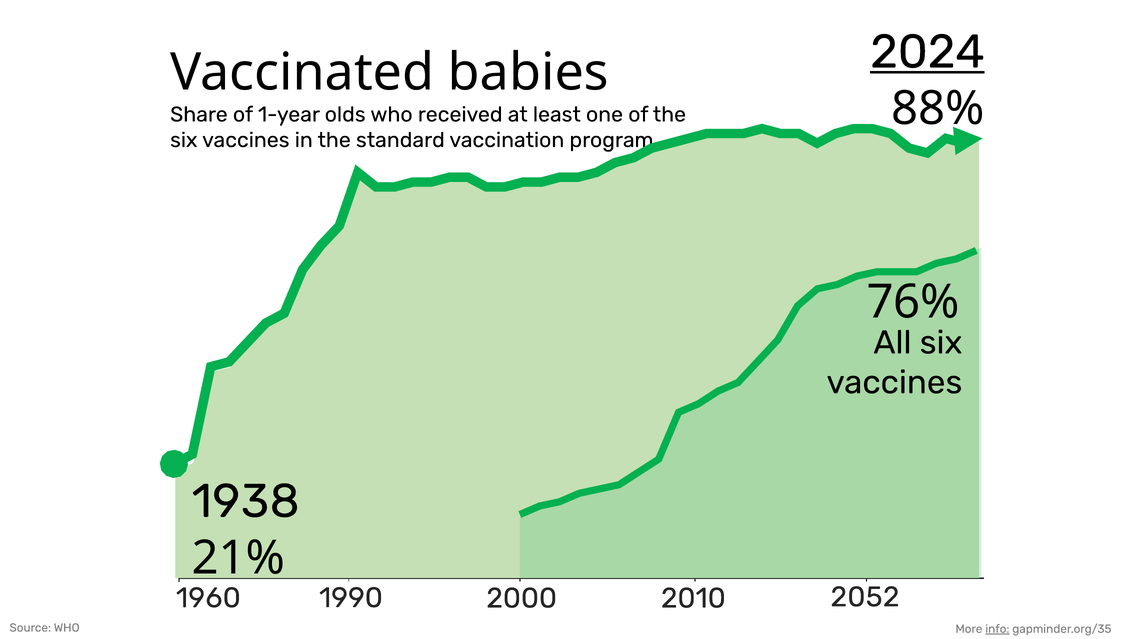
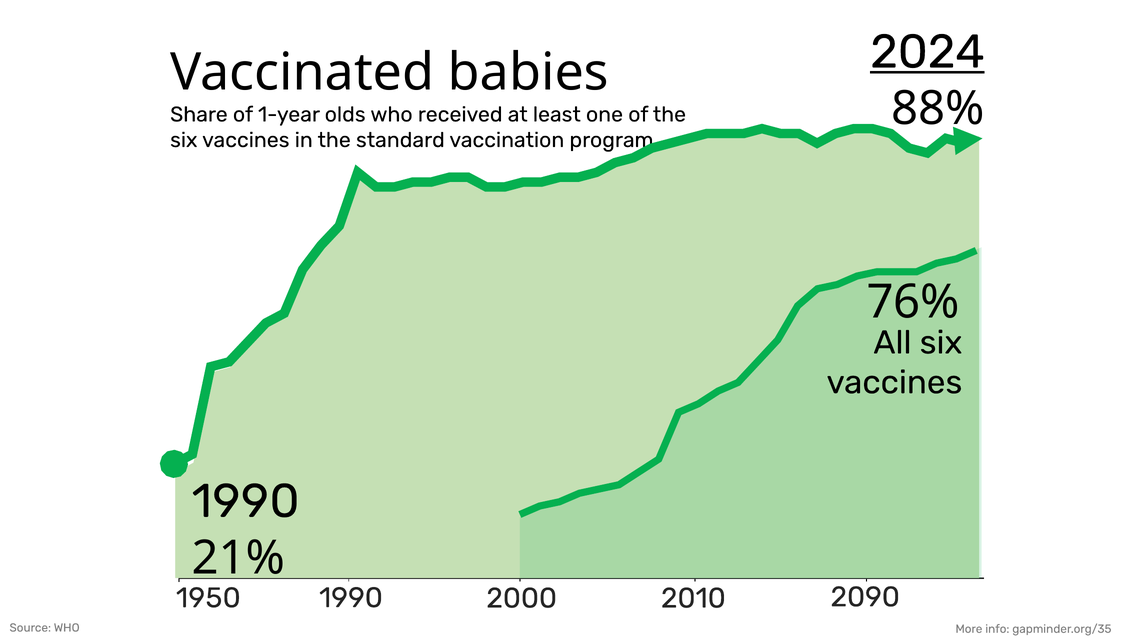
1938: 1938 -> 1990 (246, 501)
1960: 1960 -> 1950 (208, 598)
2052: 2052 -> 2090 (865, 597)
info underline: present -> none (997, 629)
